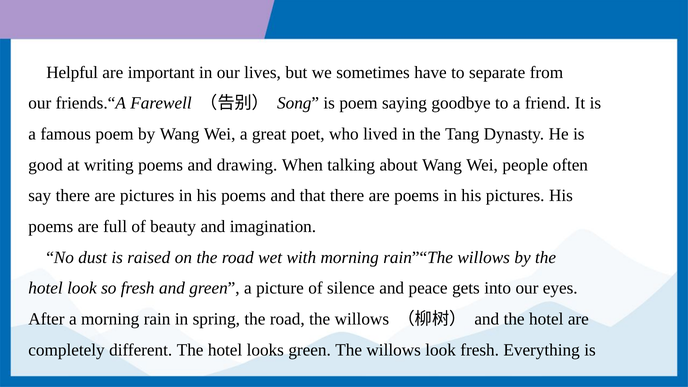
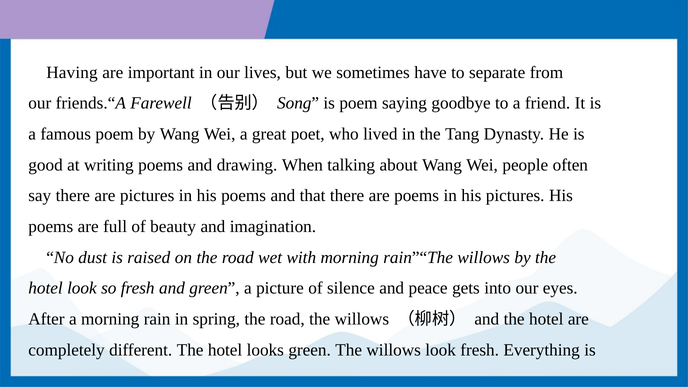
Helpful: Helpful -> Having (72, 72)
